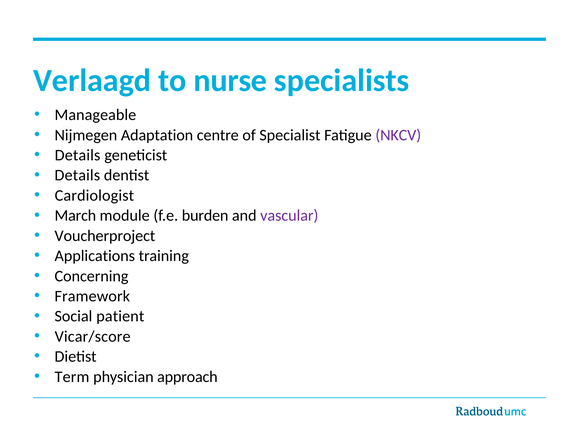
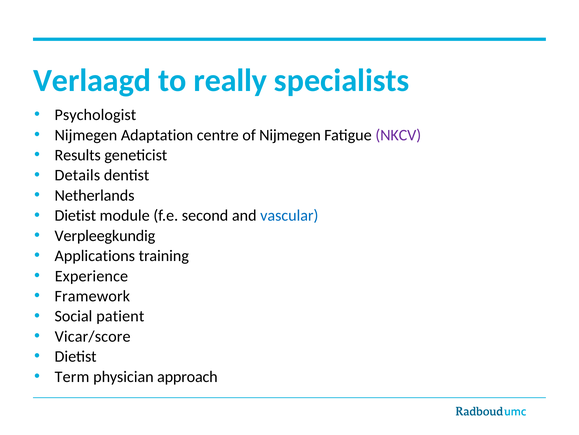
nurse: nurse -> really (230, 80)
Manageable: Manageable -> Psychologist (95, 115)
of Specialist: Specialist -> Nijmegen (290, 135)
Details: Details -> Results (78, 155)
Cardiologist: Cardiologist -> Netherlands (95, 195)
March: March -> Dietist (75, 215)
burden: burden -> second (205, 215)
vascular colour: purple -> blue (289, 215)
Voucherproject: Voucherproject -> Verpleegkundig (105, 235)
Concerning: Concerning -> Experience (91, 276)
